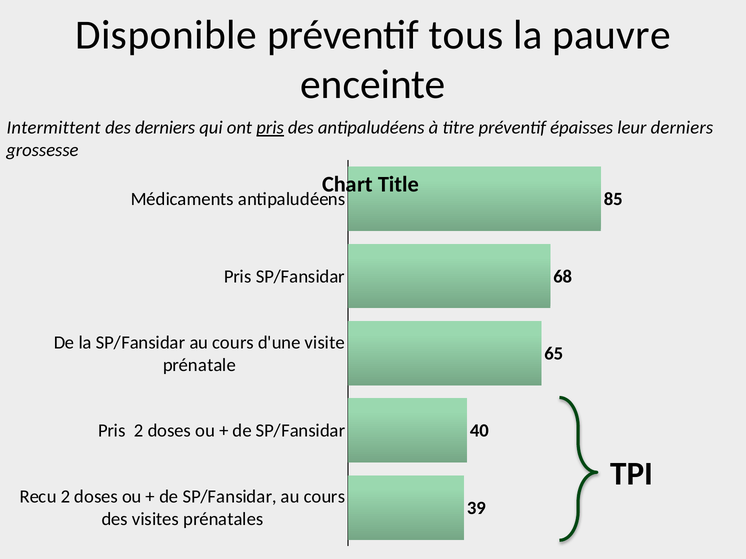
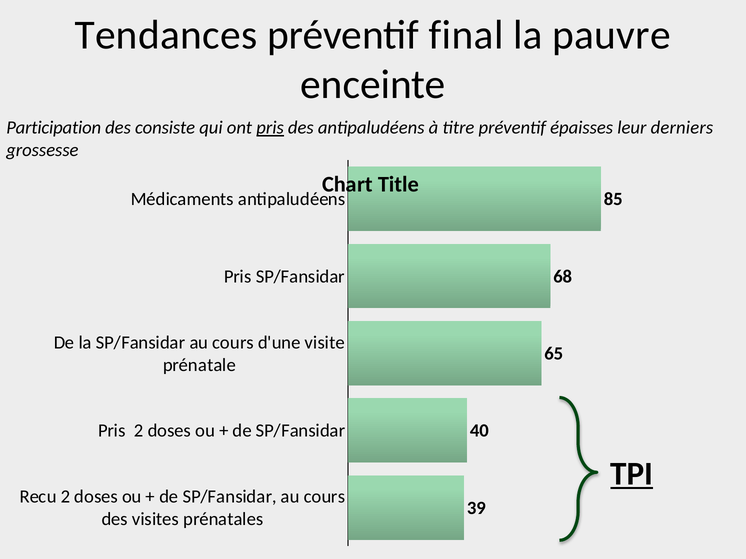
Disponible: Disponible -> Tendances (166, 35)
tous: tous -> final (466, 35)
Intermittent: Intermittent -> Participation (54, 128)
des derniers: derniers -> consiste (165, 128)
TPI underline: none -> present (632, 474)
